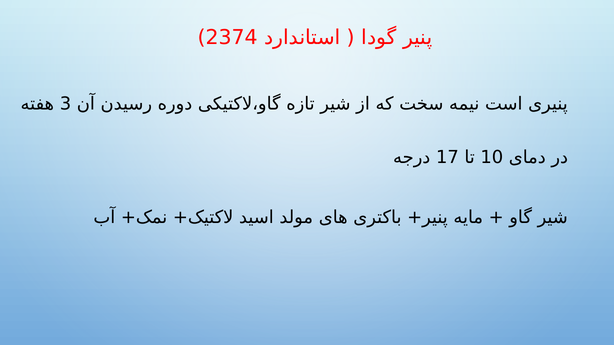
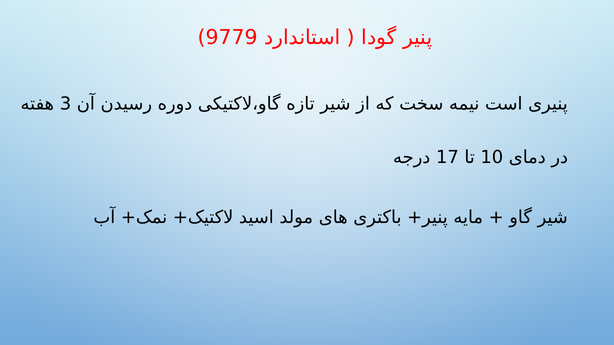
2374: 2374 -> 9779 (232, 38)
